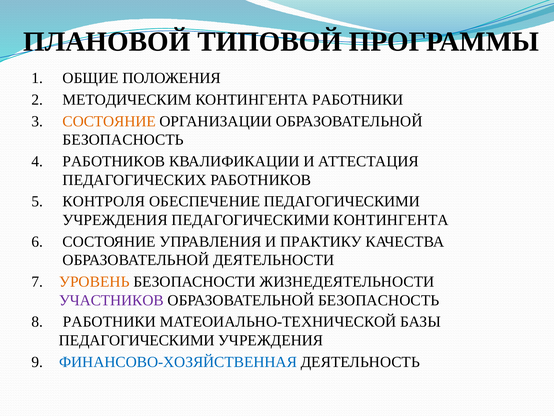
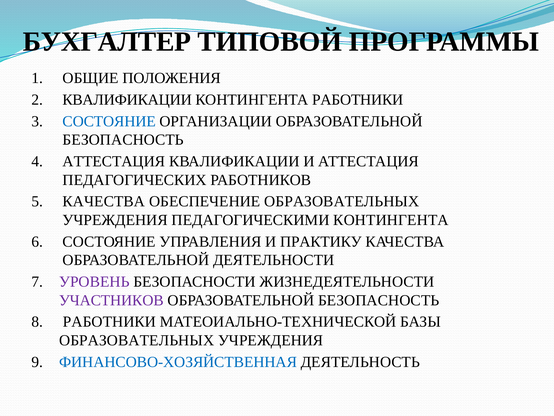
ПЛАНОВОЙ: ПЛАНОВОЙ -> БУХГАЛТЕР (107, 42)
МЕТОДИЧЕСКИМ: МЕТОДИЧЕСКИМ -> КВАЛИФИКАЦИИ (127, 100)
СОСТОЯНИЕ colour: orange -> blue (109, 121)
РАБОТНИКОВ: РАБОТНИКОВ -> АТТЕСТАЦИЯ (114, 161)
КОНТРОЛЯ: КОНТРОЛЯ -> КАЧЕСТВА (104, 201)
ОБЕСПЕЧЕНИЕ ПЕДАГОГИЧЕСКИМИ: ПЕДАГОГИЧЕСКИМИ -> ОБРАЗОВАТЕЛЬНЫХ (342, 201)
УРОВЕНЬ colour: orange -> purple (94, 281)
ПЕДАГОГИЧЕСКИМИ: ПЕДАГОГИЧЕСКИМИ -> ОБРАЗОВАТЕЛЬНЫХ (137, 340)
